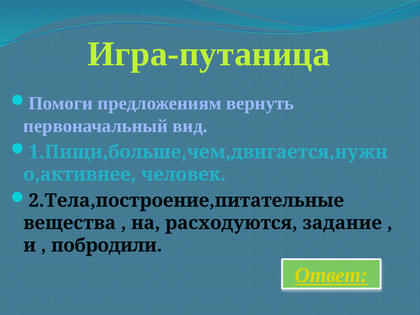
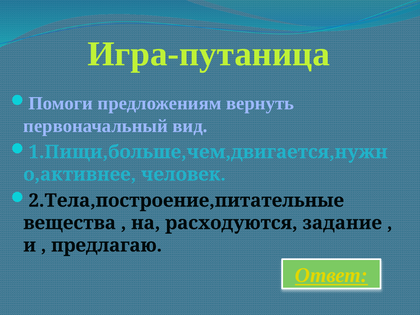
побродили: побродили -> предлагаю (107, 245)
